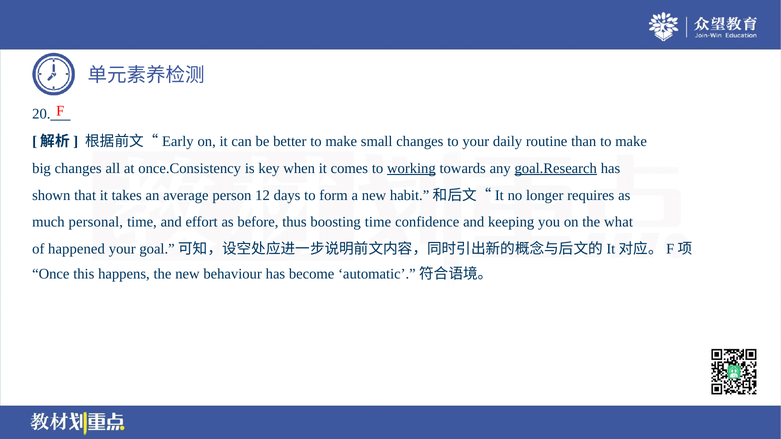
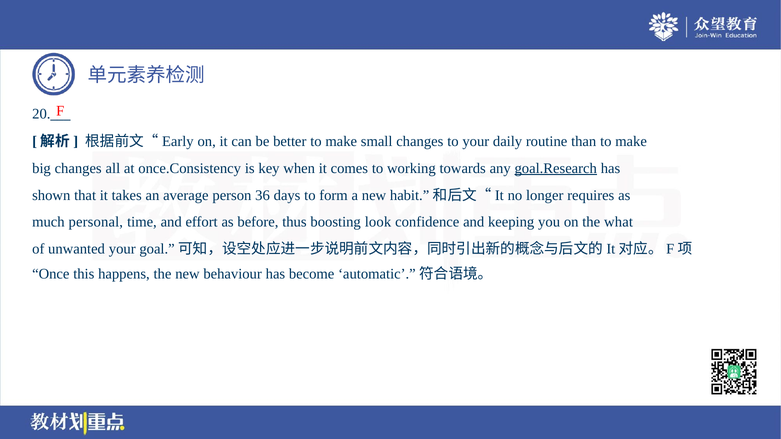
working underline: present -> none (411, 168)
12: 12 -> 36 (263, 195)
boosting time: time -> look (378, 222)
happened: happened -> unwanted (77, 249)
